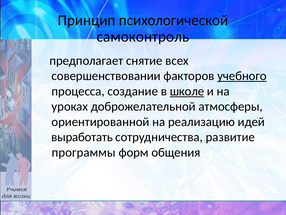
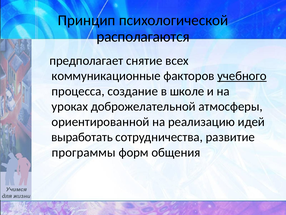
самоконтроль: самоконтроль -> располагаются (143, 37)
совершенствовании: совершенствовании -> коммуникационные (106, 76)
школе underline: present -> none (187, 91)
